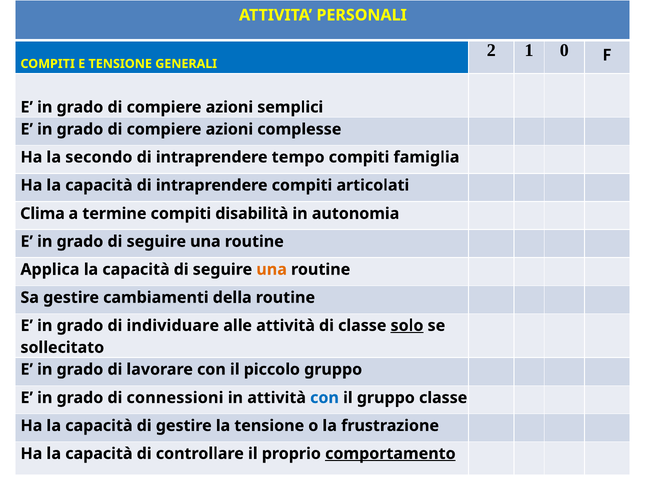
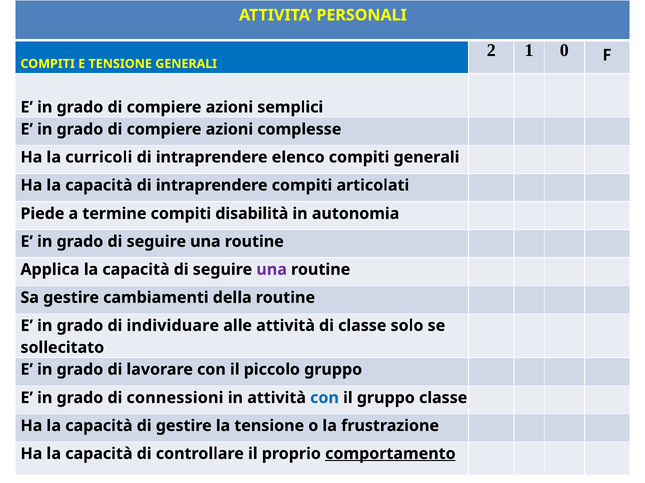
secondo: secondo -> curricoli (99, 157)
tempo: tempo -> elenco (298, 157)
compiti famiglia: famiglia -> generali (426, 157)
Clima: Clima -> Piede (42, 214)
una colour: orange -> purple (272, 270)
solo underline: present -> none (407, 326)
